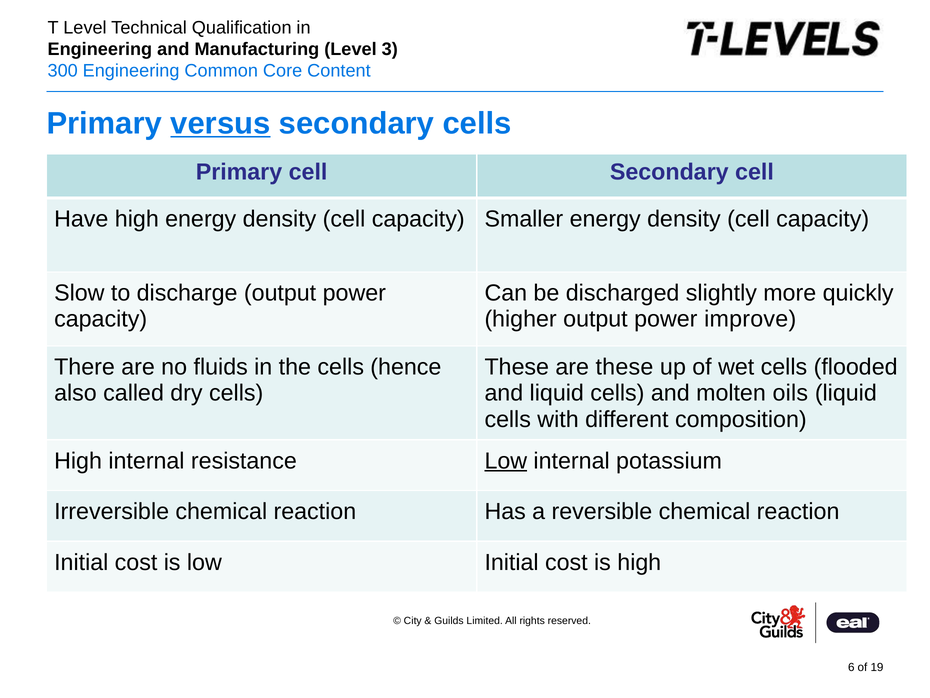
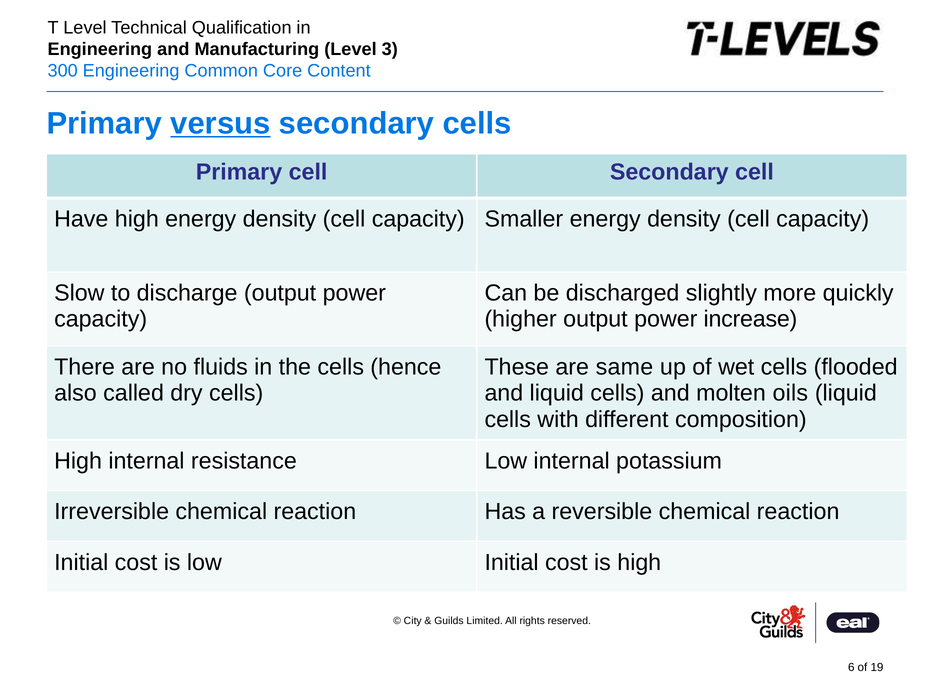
improve: improve -> increase (750, 319)
are these: these -> same (624, 367)
Low underline: present -> none (506, 461)
